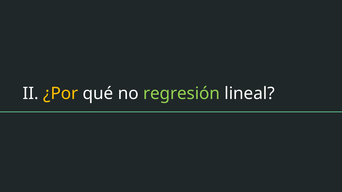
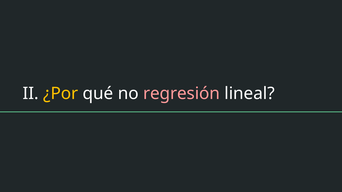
regresión colour: light green -> pink (182, 94)
